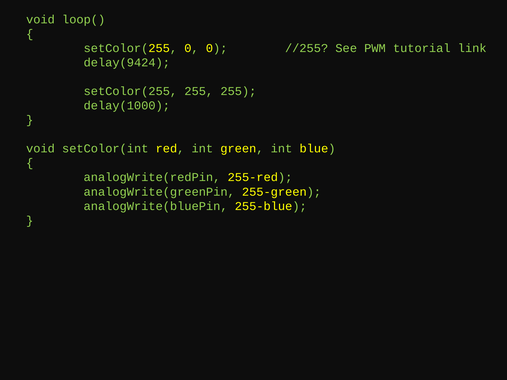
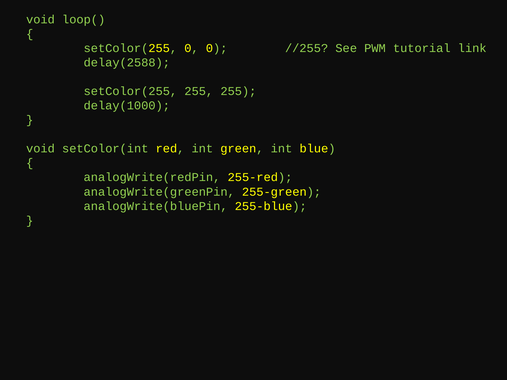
delay(9424: delay(9424 -> delay(2588 (127, 63)
